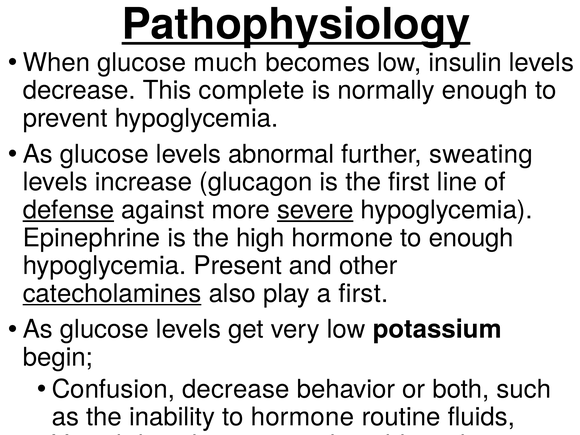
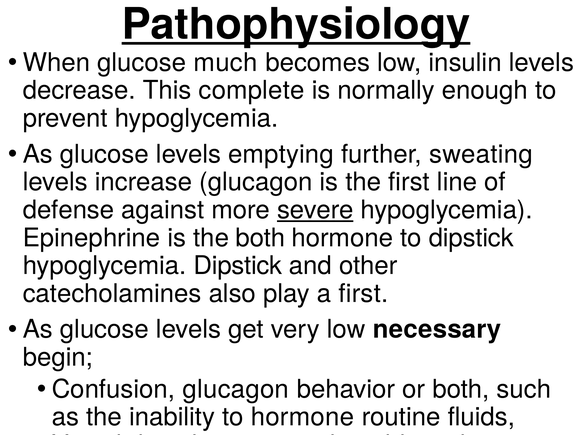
abnormal: abnormal -> emptying (281, 154)
defense underline: present -> none (68, 210)
the high: high -> both (260, 238)
to enough: enough -> dipstick (471, 238)
hypoglycemia Present: Present -> Dipstick (238, 266)
catecholamines underline: present -> none (112, 294)
potassium: potassium -> necessary (437, 329)
Confusion decrease: decrease -> glucagon (236, 389)
